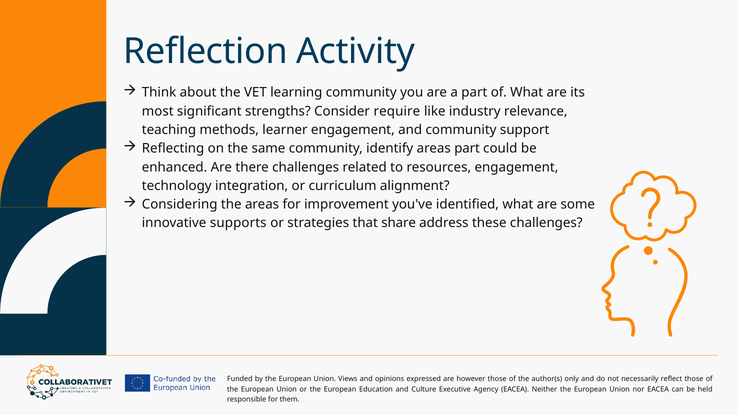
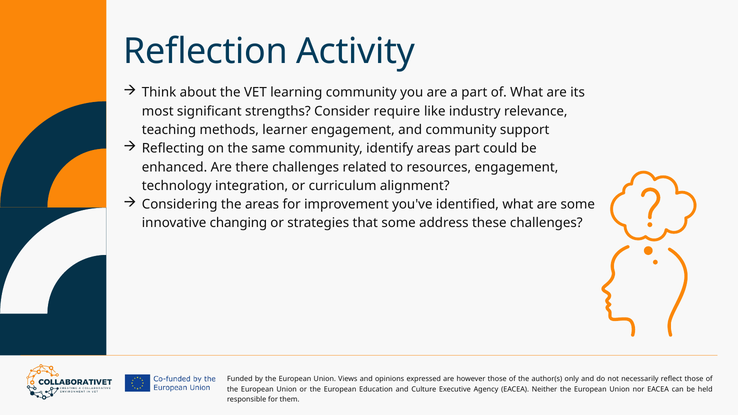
supports: supports -> changing (238, 223)
that share: share -> some (399, 223)
